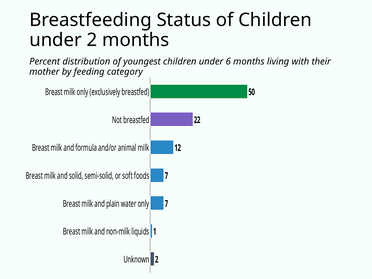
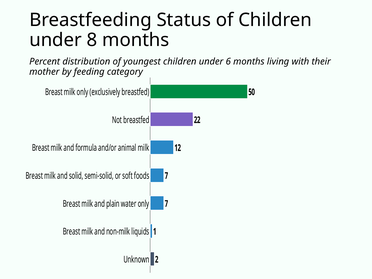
under 2: 2 -> 8 (92, 40)
